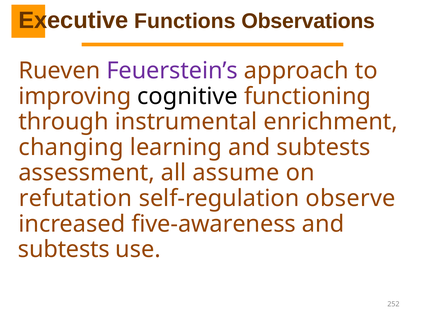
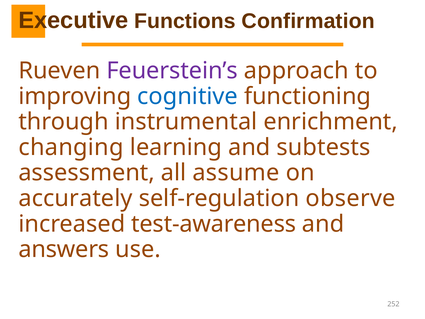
Observations: Observations -> Confirmation (308, 21)
cognitive colour: black -> blue (188, 96)
refutation: refutation -> accurately (76, 198)
five-awareness: five-awareness -> test-awareness (214, 224)
subtests: subtests -> answers (64, 249)
